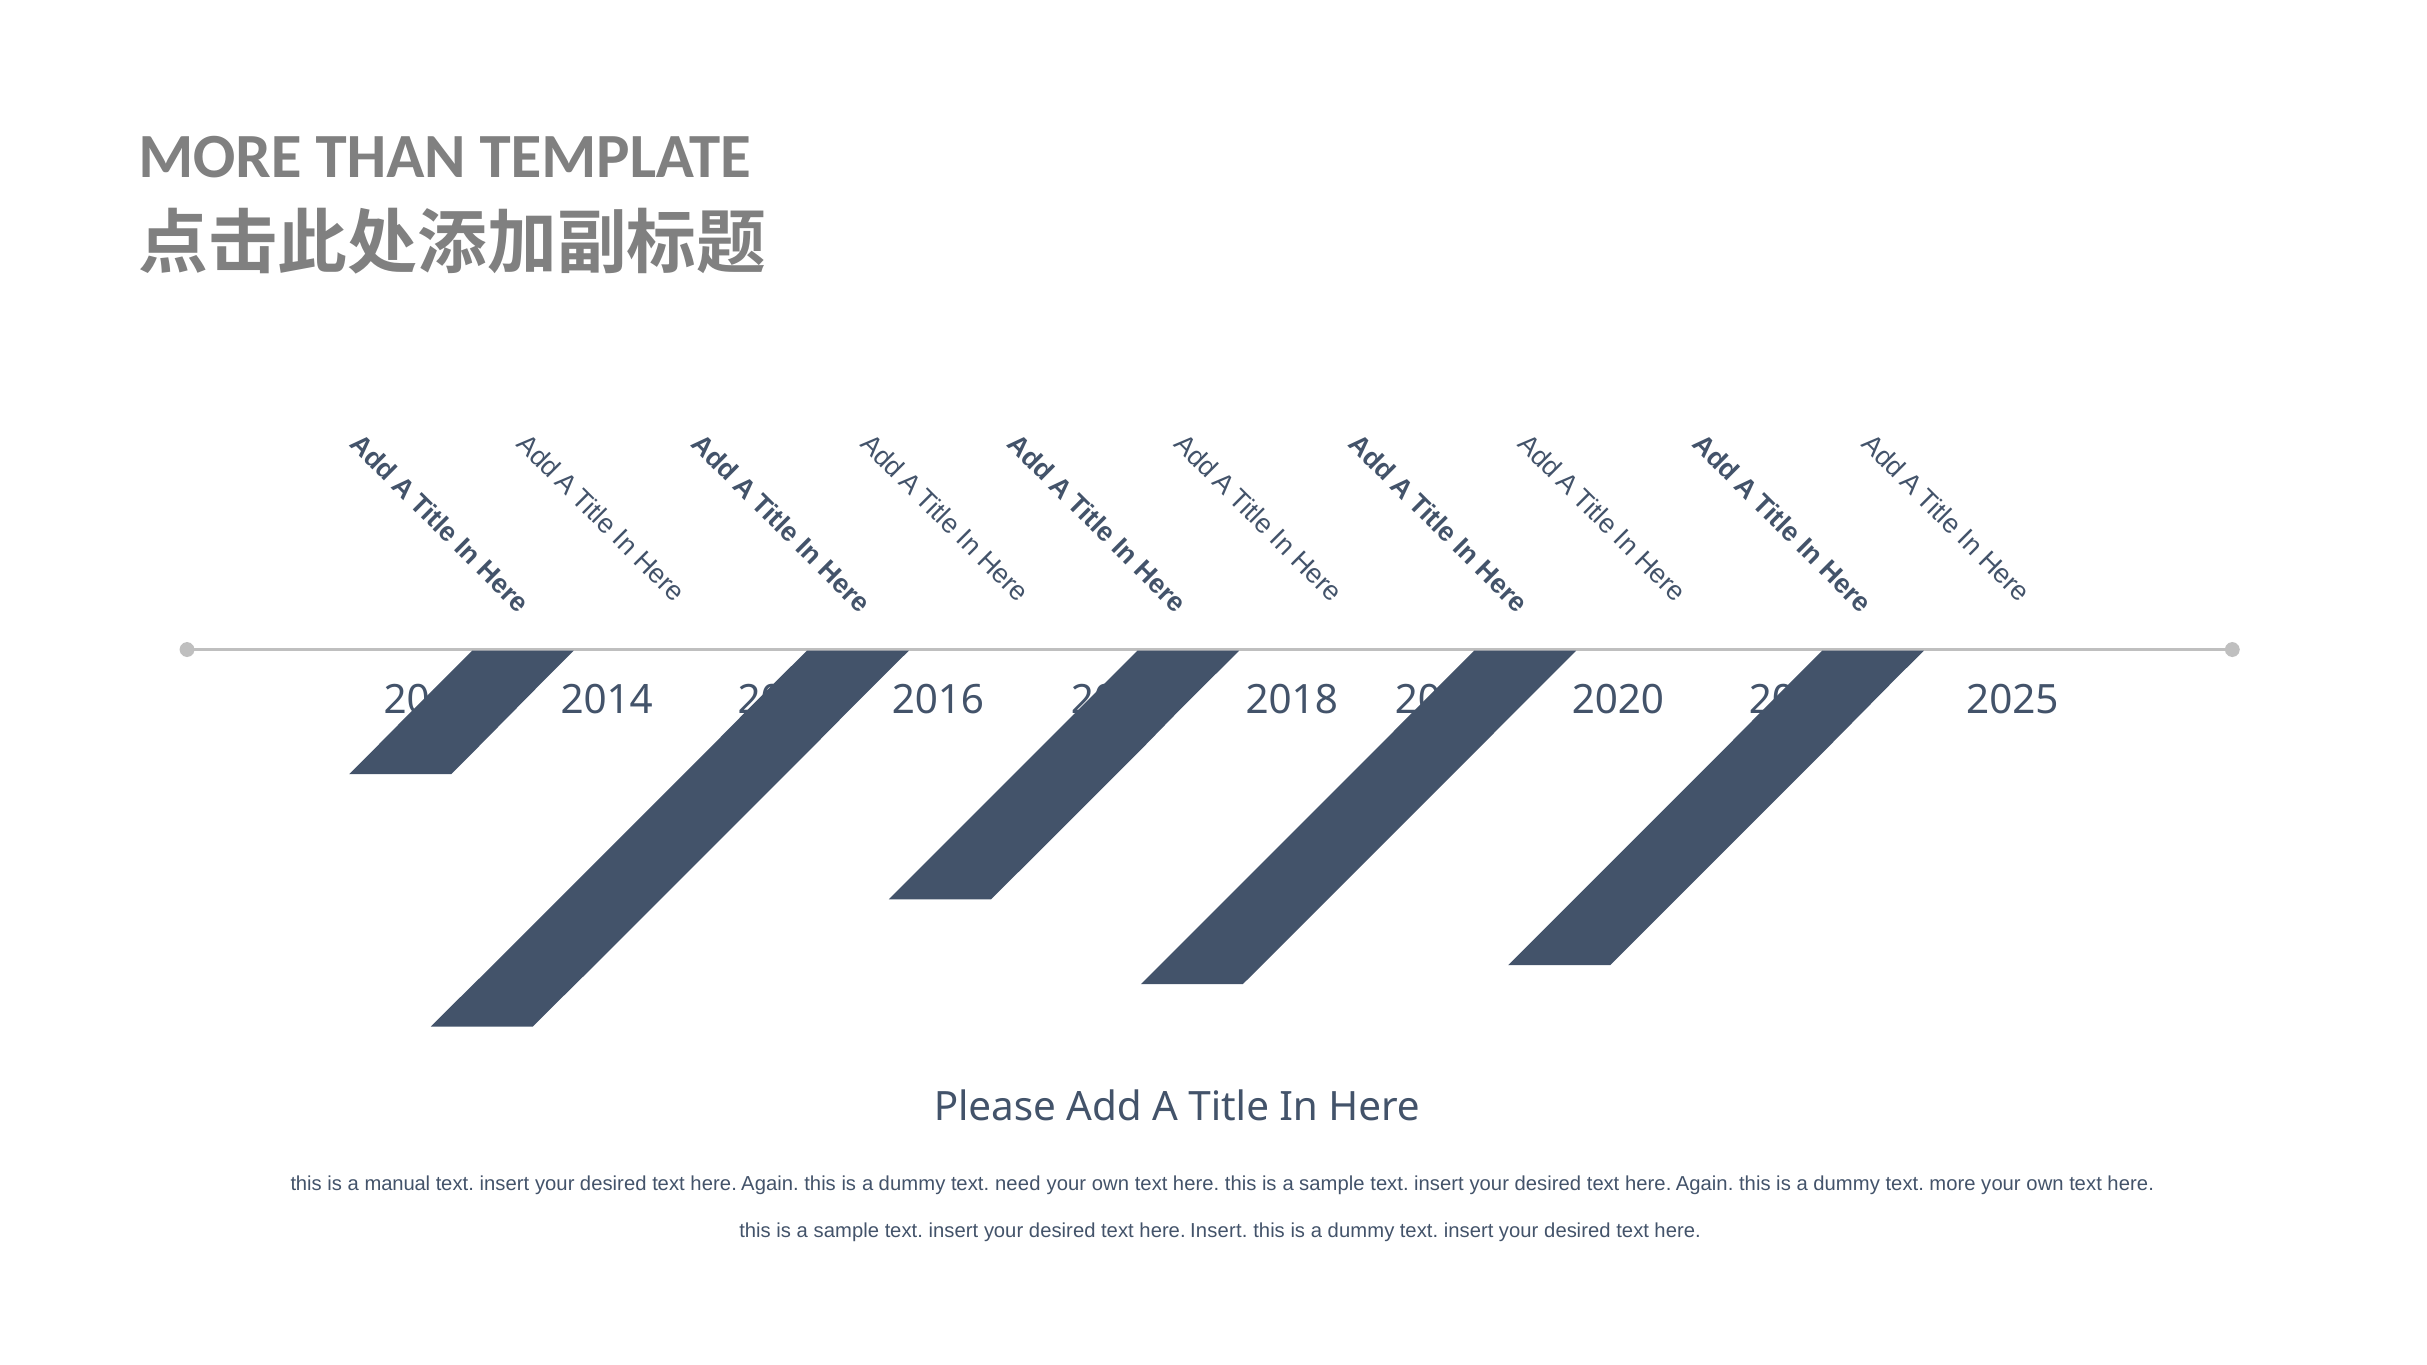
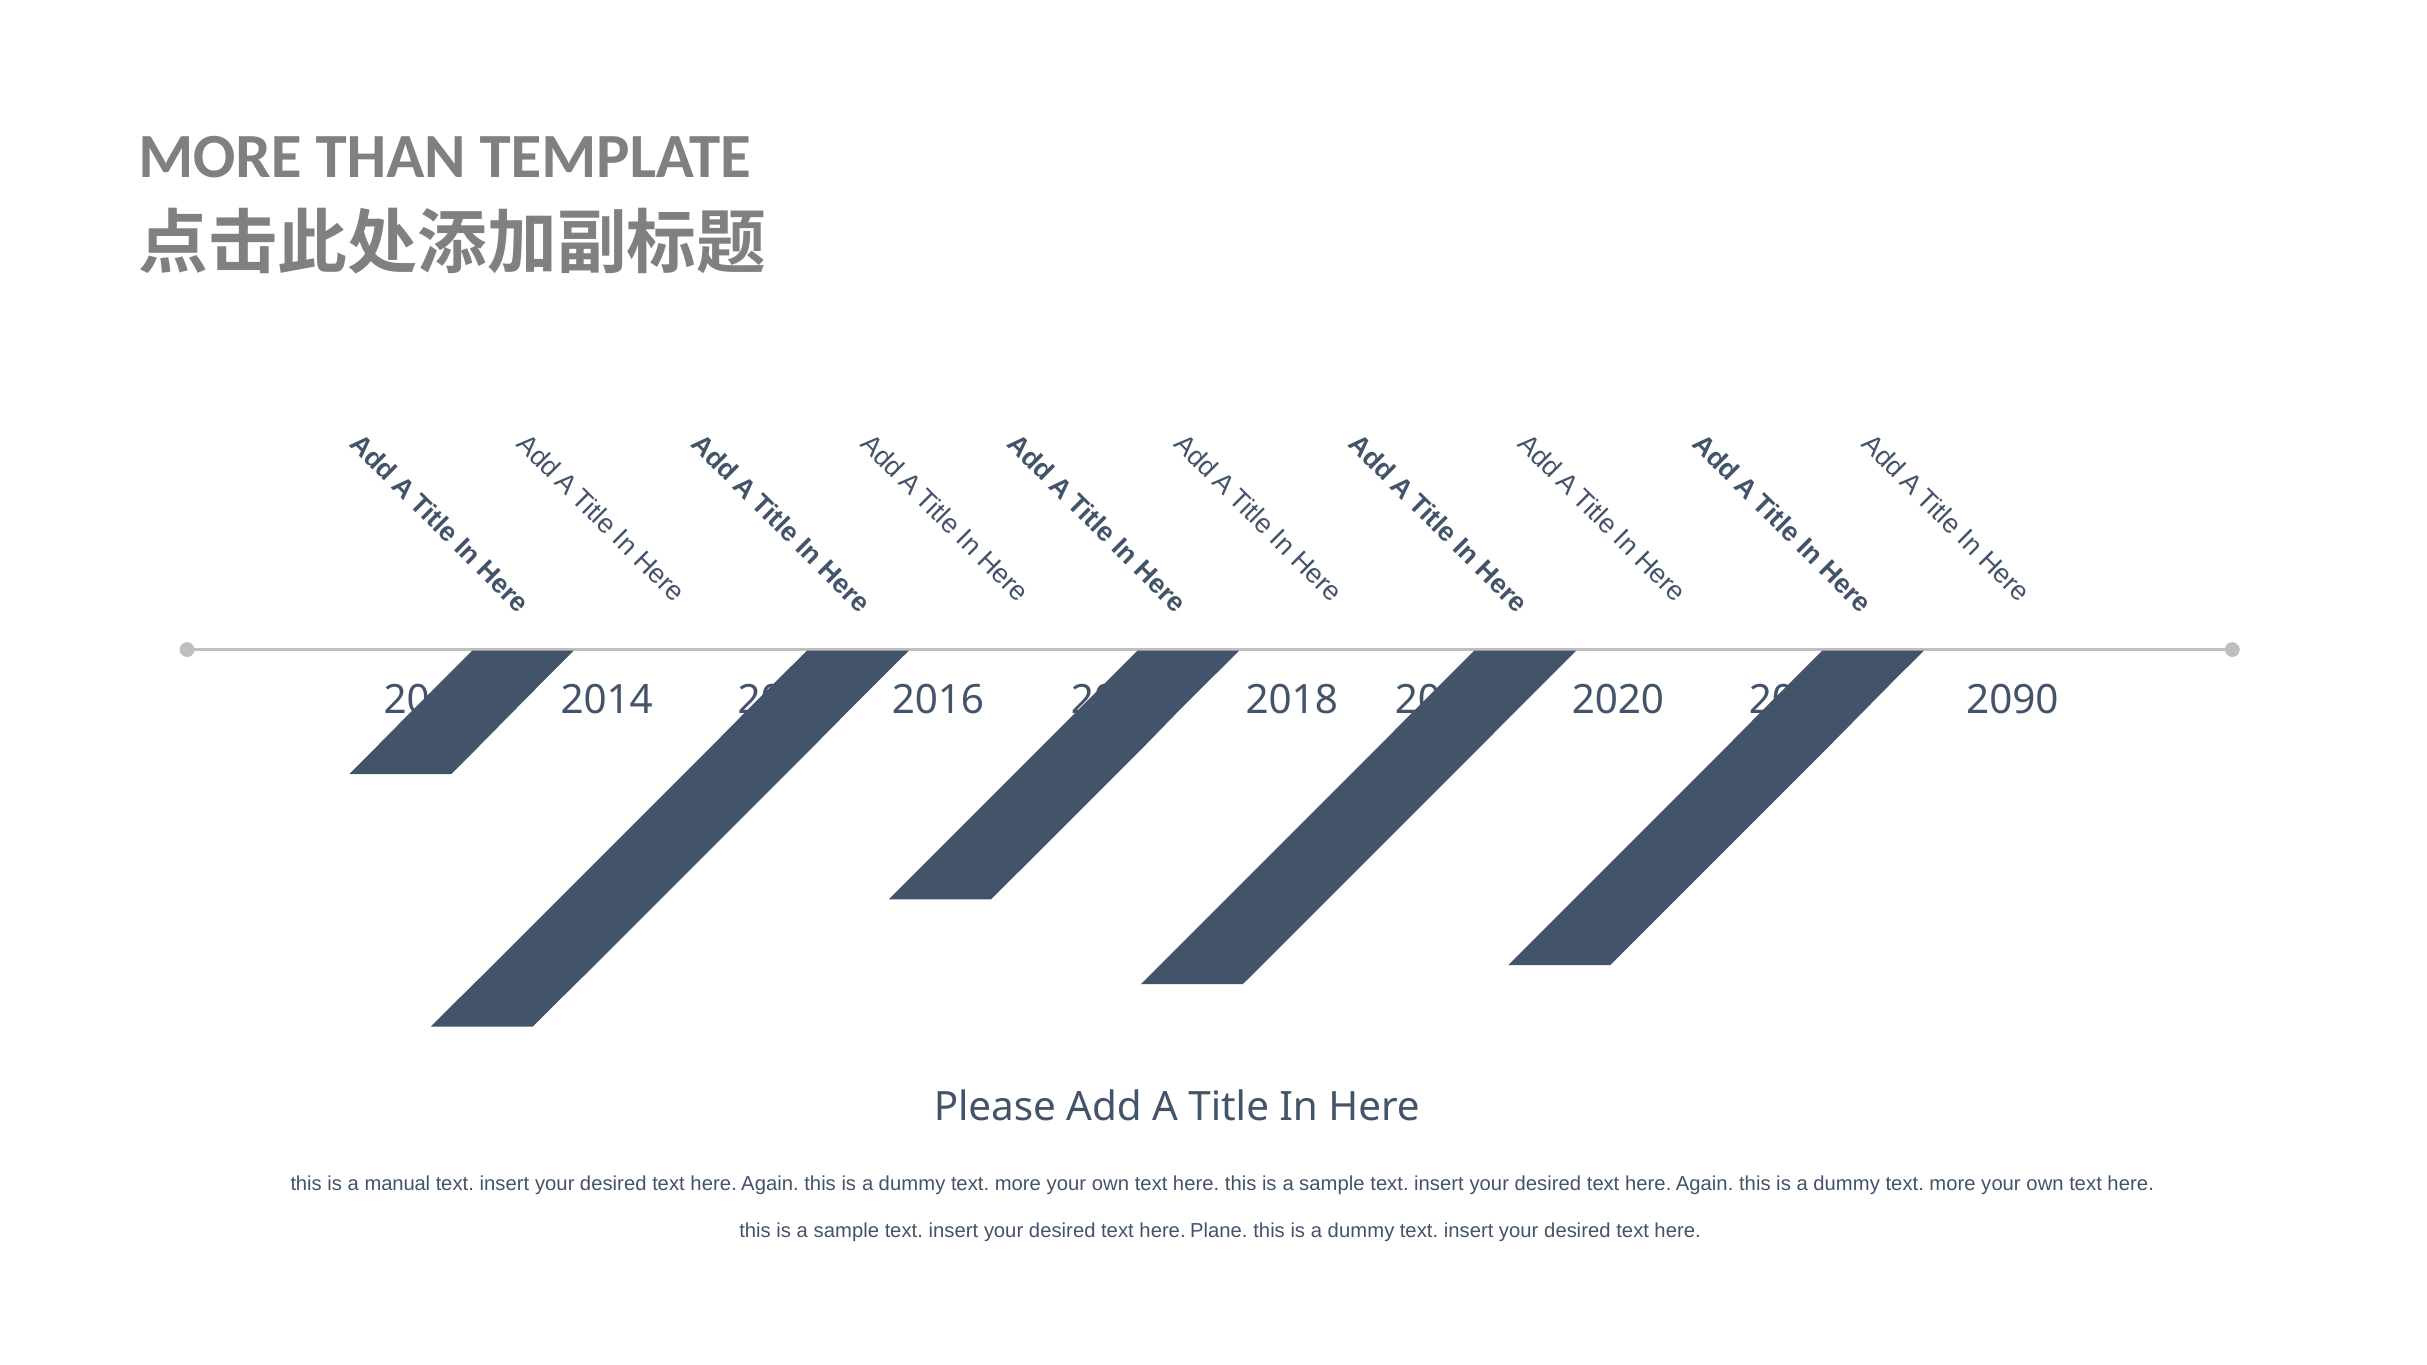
2025: 2025 -> 2090 (2012, 700)
need: need -> more (1018, 1184)
here Insert: Insert -> Plane (1219, 1231)
